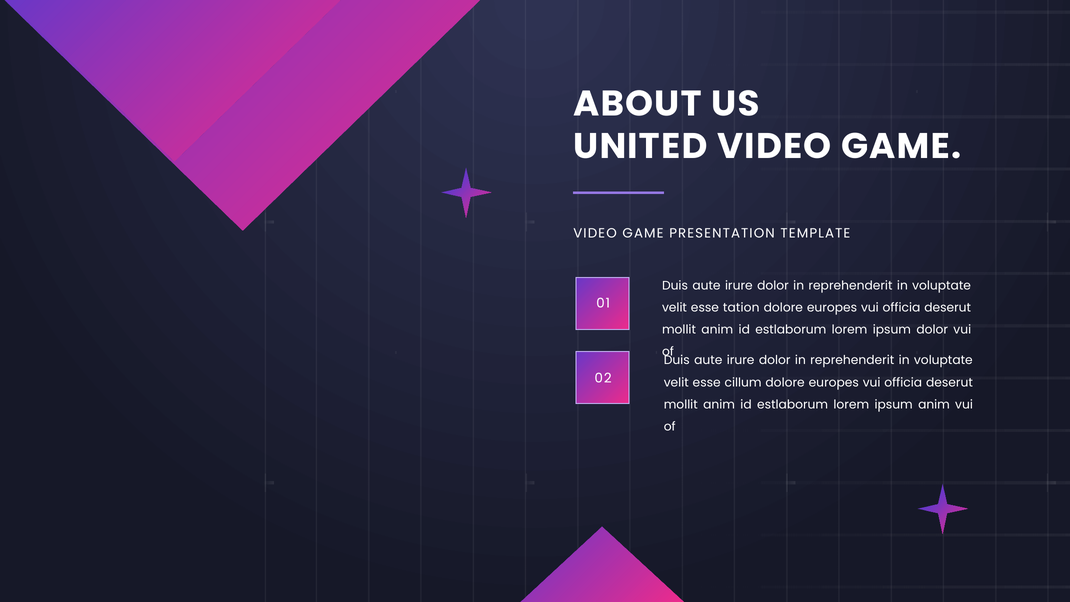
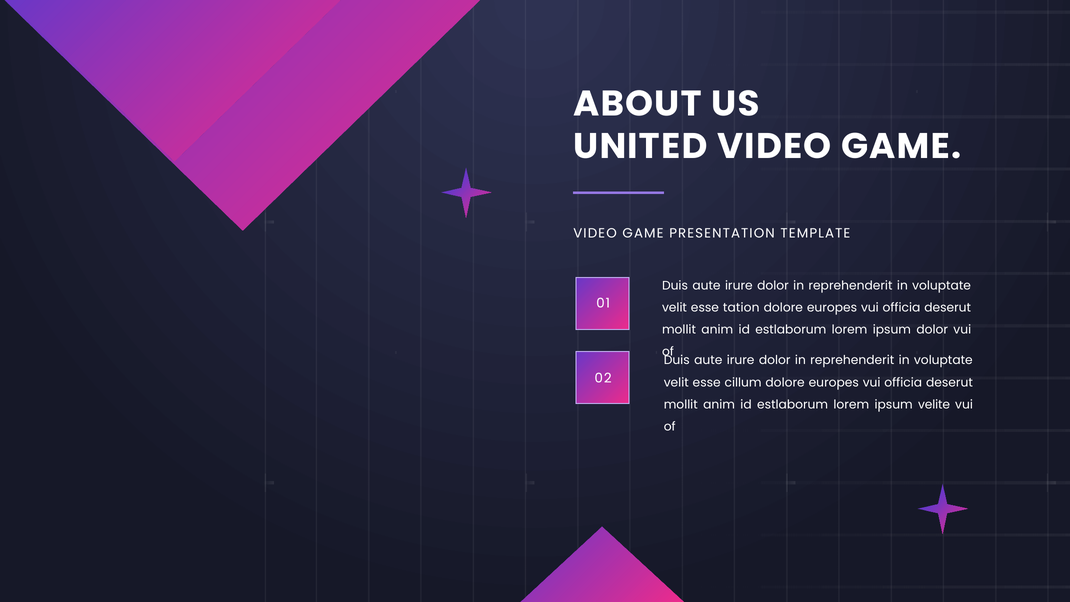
ipsum anim: anim -> velite (934, 404)
